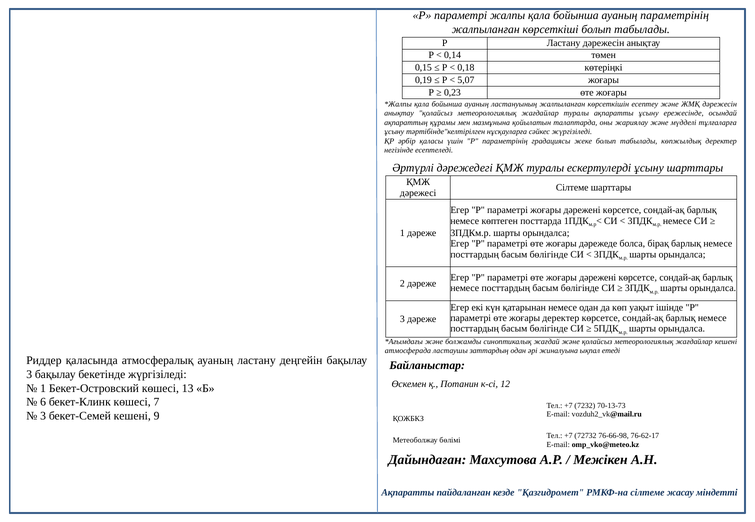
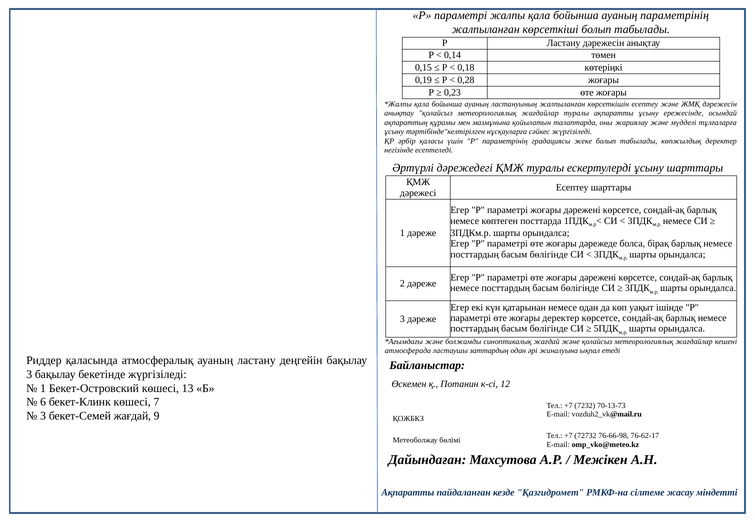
5,07: 5,07 -> 0,28 (466, 80)
Сілтеме: Сілтеме -> Есептеу (572, 188)
бекет-Семей кешені: кешені -> жағдай (132, 417)
